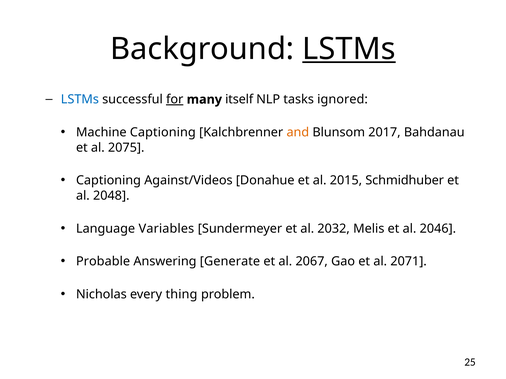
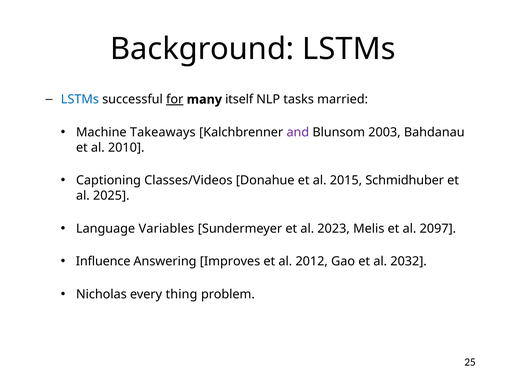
LSTMs underline: present -> none (349, 49)
ignored: ignored -> married (343, 100)
Machine Captioning: Captioning -> Takeaways (163, 133)
and colour: orange -> purple (298, 133)
2017: 2017 -> 2003 (384, 133)
2075: 2075 -> 2010 (126, 148)
Against/Videos: Against/Videos -> Classes/Videos (188, 181)
2048: 2048 -> 2025 (111, 196)
2032: 2032 -> 2023 (334, 229)
2046: 2046 -> 2097 (438, 229)
Probable: Probable -> Influence (103, 262)
Generate: Generate -> Improves (230, 262)
2067: 2067 -> 2012 (312, 262)
2071: 2071 -> 2032 (409, 262)
